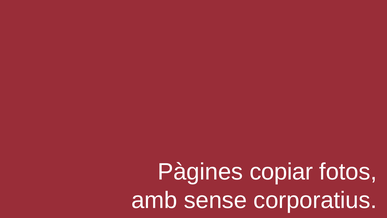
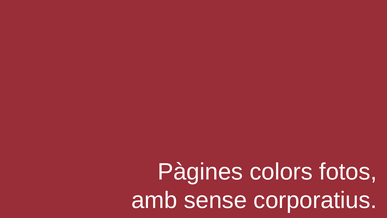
copiar: copiar -> colors (281, 172)
